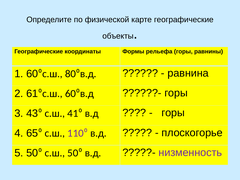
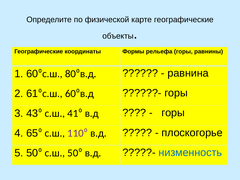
низменность colour: purple -> blue (190, 153)
